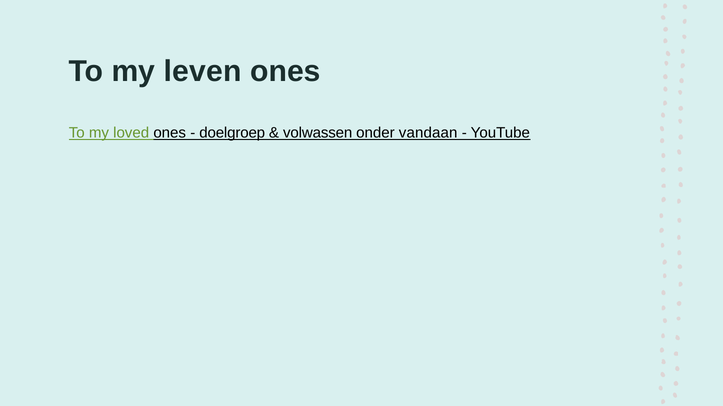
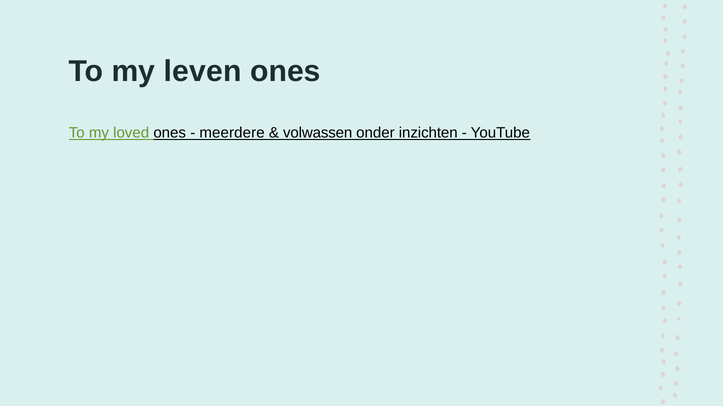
doelgroep: doelgroep -> meerdere (232, 133)
vandaan: vandaan -> inzichten (428, 133)
